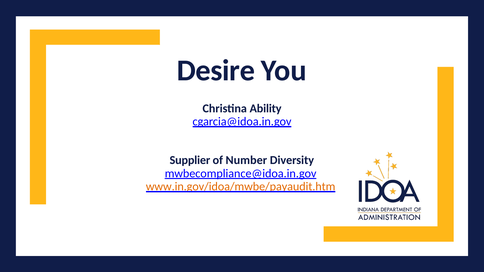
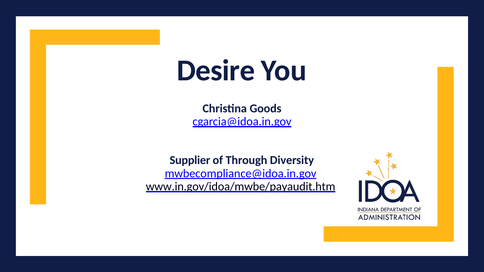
Ability: Ability -> Goods (266, 109)
Number: Number -> Through (246, 160)
www.in.gov/idoa/mwbe/payaudit.htm colour: orange -> black (241, 187)
